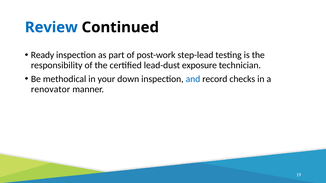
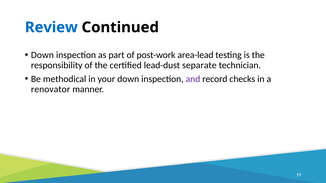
Ready: Ready -> Down (42, 55)
step-lead: step-lead -> area-lead (195, 55)
exposure: exposure -> separate (199, 65)
and colour: blue -> purple (193, 79)
